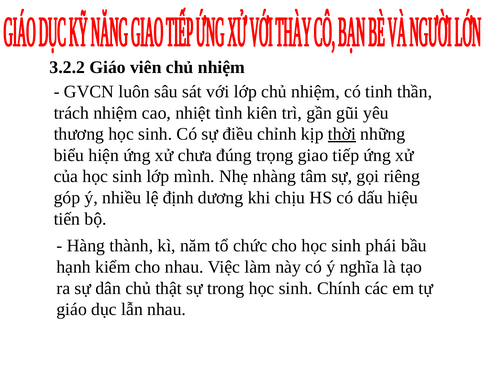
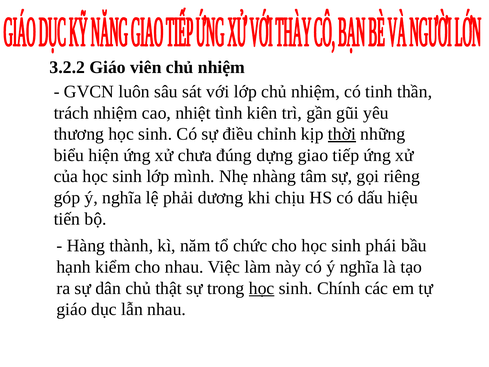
trọng: trọng -> dựng (275, 155)
góp ý nhiều: nhiều -> nghĩa (122, 198)
định: định -> phải (178, 198)
học underline: none -> present (262, 288)
